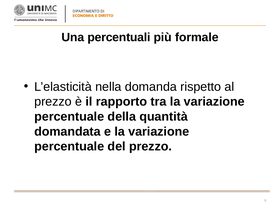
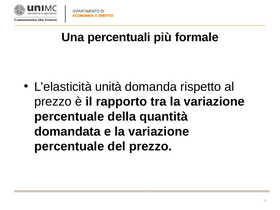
nella: nella -> unità (108, 87)
